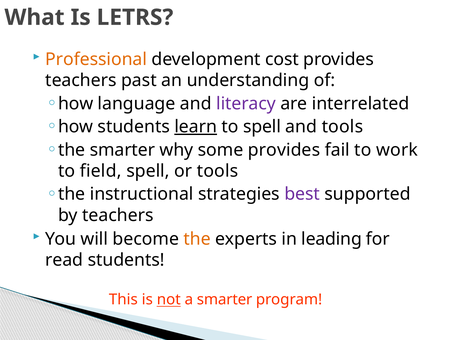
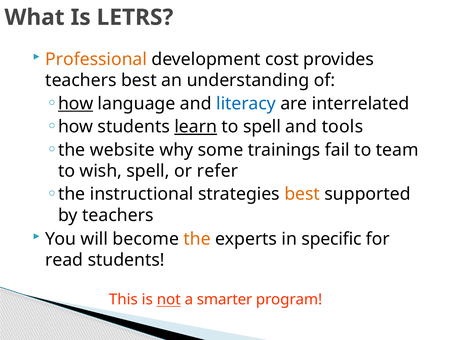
teachers past: past -> best (139, 81)
how underline: none -> present (76, 104)
literacy colour: purple -> blue (246, 104)
the smarter: smarter -> website (122, 150)
some provides: provides -> trainings (284, 150)
work: work -> team (397, 150)
field: field -> wish (101, 171)
or tools: tools -> refer (218, 171)
best colour: purple -> orange (302, 194)
leading: leading -> specific (332, 239)
